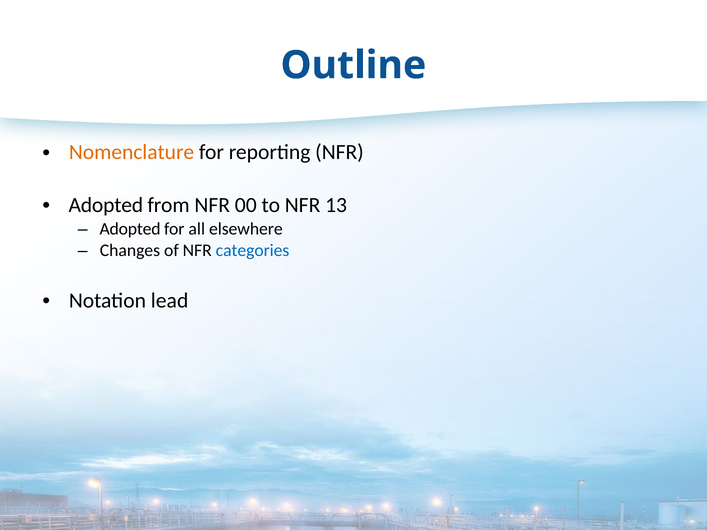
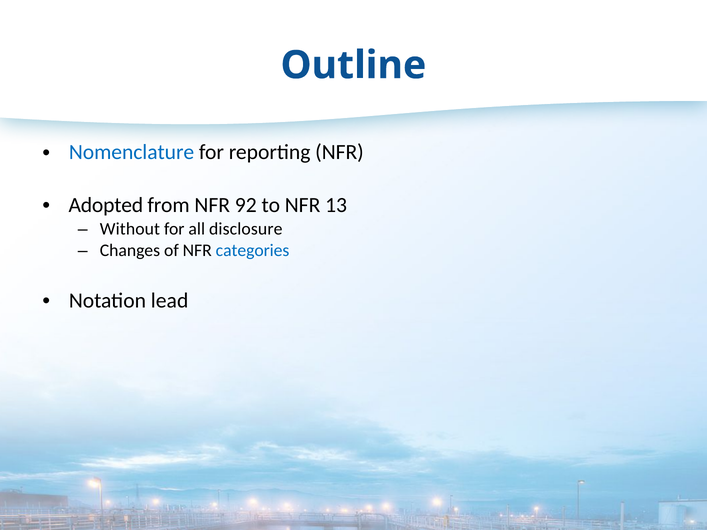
Nomenclature colour: orange -> blue (132, 152)
00: 00 -> 92 (246, 205)
Adopted: Adopted -> Without (130, 229)
elsewhere: elsewhere -> disclosure (246, 229)
